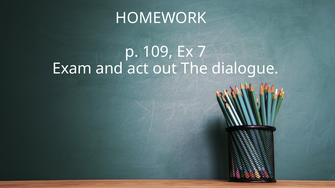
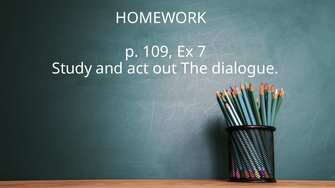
Exam: Exam -> Study (72, 69)
